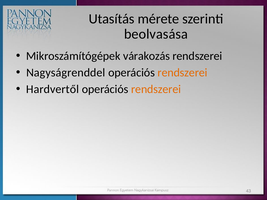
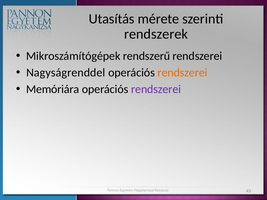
beolvasása: beolvasása -> rendszerek (156, 34)
várakozás: várakozás -> rendszerű (147, 56)
Hardvertől: Hardvertől -> Memóriára (53, 89)
rendszerei colour: orange -> purple (156, 89)
